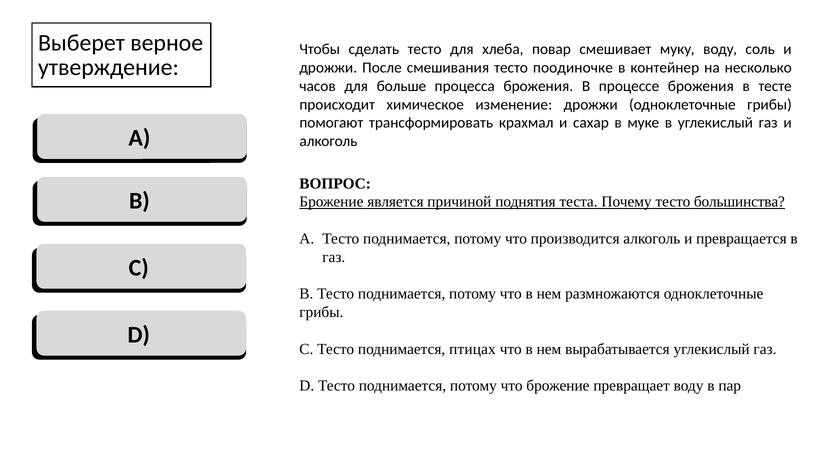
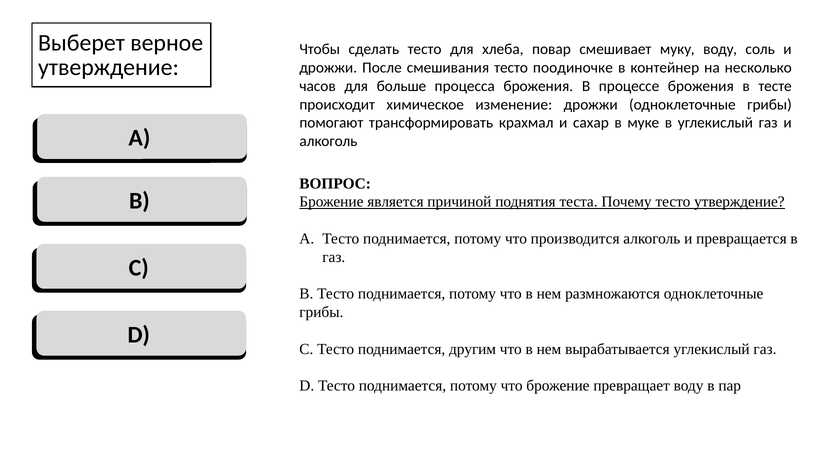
тесто большинства: большинства -> утверждение (739, 202)
птицах: птицах -> другим (473, 349)
